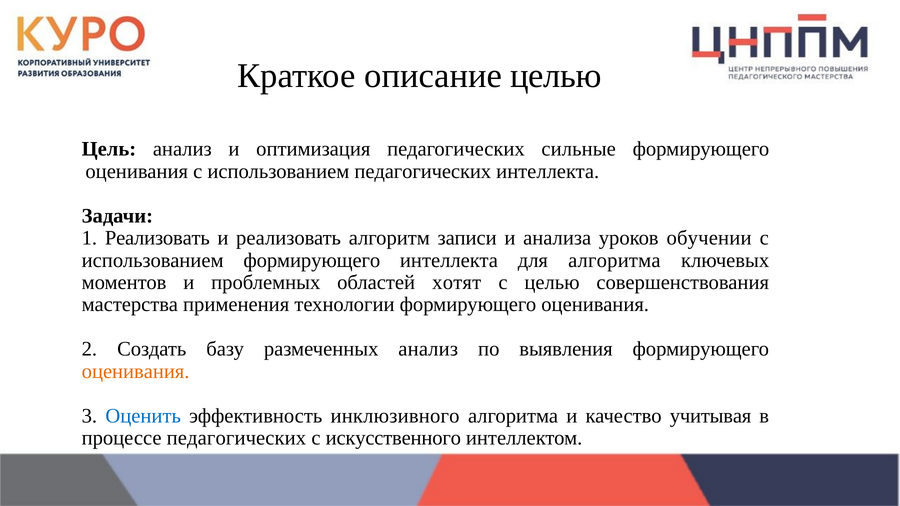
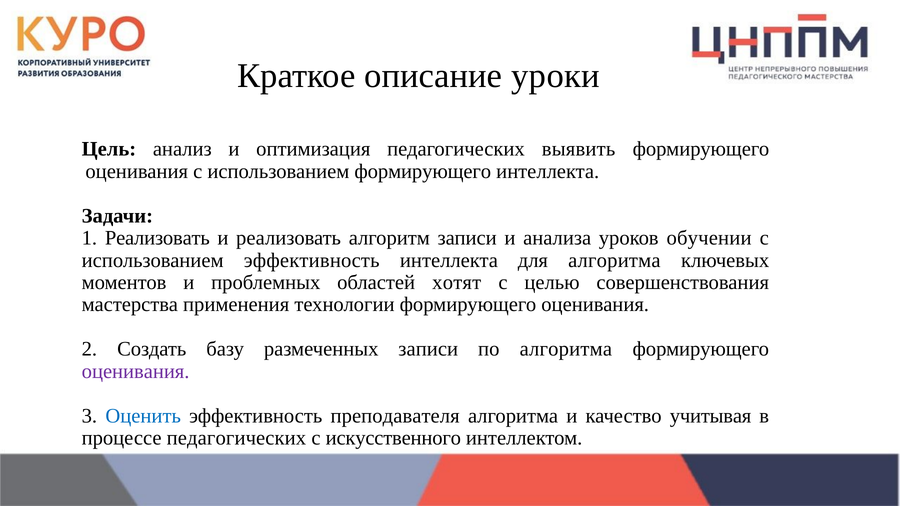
описание целью: целью -> уроки (556, 76)
сильные: сильные -> выявить (579, 149)
использованием педагогических: педагогических -> формирующего (423, 171)
использованием формирующего: формирующего -> эффективность (312, 260)
размеченных анализ: анализ -> записи (428, 349)
по выявления: выявления -> алгоритма (566, 349)
оценивания colour: orange -> purple (136, 372)
инклюзивного: инклюзивного -> преподавателя (395, 416)
